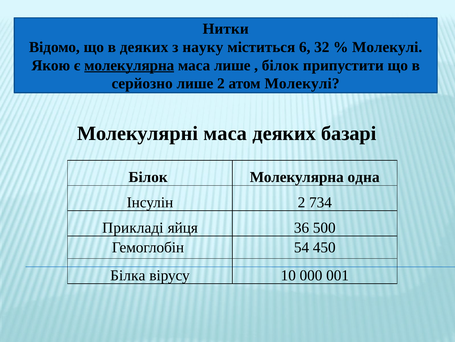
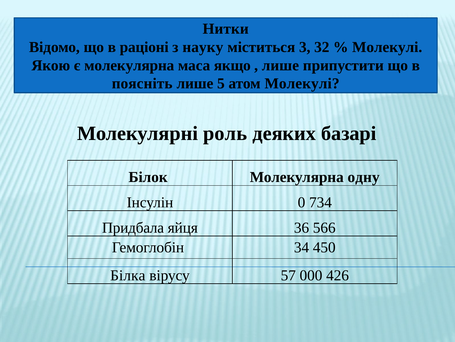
в деяких: деяких -> раціоні (144, 47)
6: 6 -> 3 (305, 47)
молекулярна underline: present -> none (129, 65)
маса лише: лише -> якщо (232, 65)
білок: білок -> лише (280, 65)
серйозно: серйозно -> поясніть (142, 83)
лише 2: 2 -> 5 (221, 83)
Молекулярні маса: маса -> роль (225, 133)
одна: одна -> одну (364, 177)
Інсулін 2: 2 -> 0 (302, 202)
Прикладі: Прикладі -> Придбала (133, 227)
500: 500 -> 566 (324, 227)
54: 54 -> 34 (302, 247)
10: 10 -> 57 (288, 275)
001: 001 -> 426 (338, 275)
